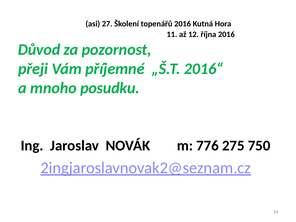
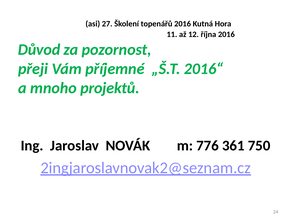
posudku: posudku -> projektů (110, 88)
275: 275 -> 361 (233, 146)
